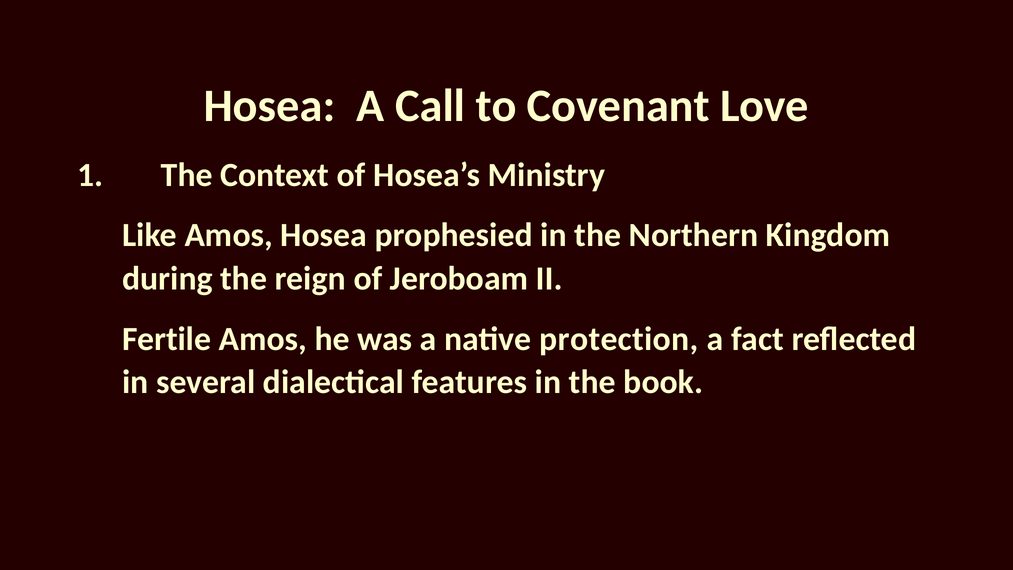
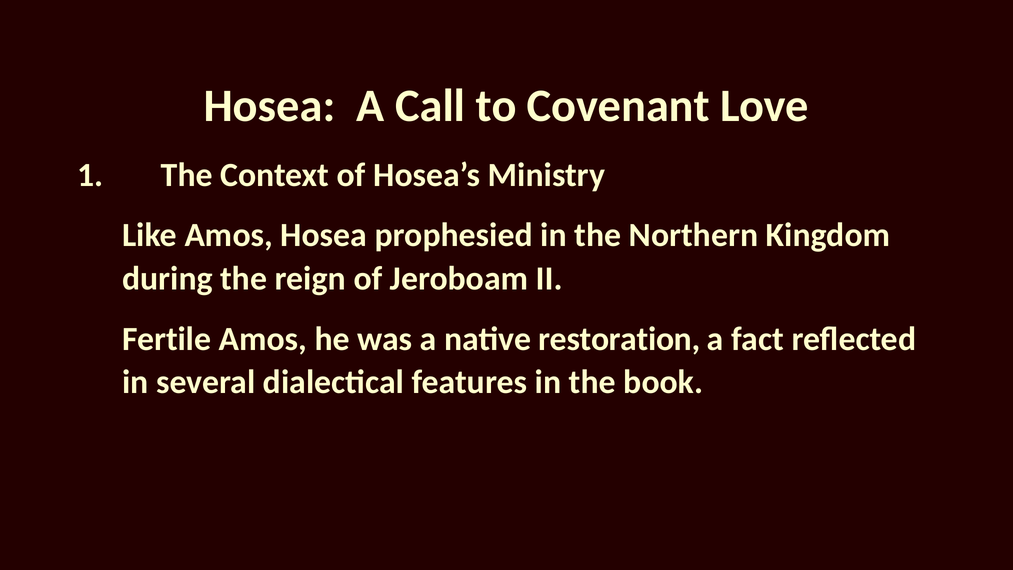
protection: protection -> restoration (619, 339)
